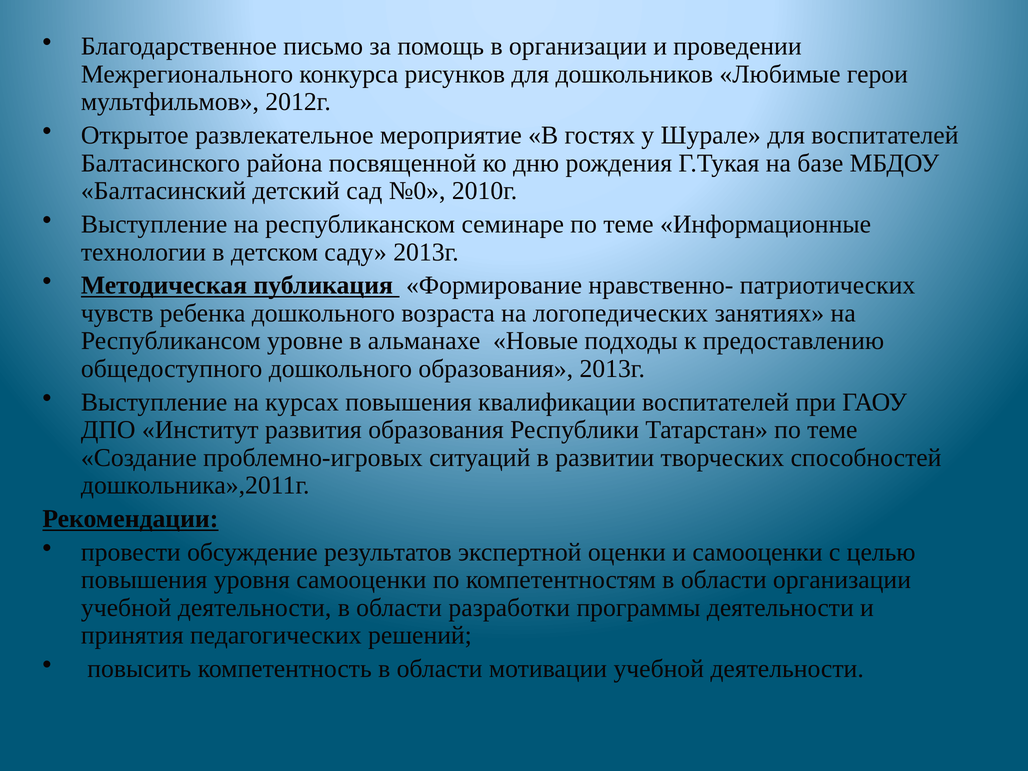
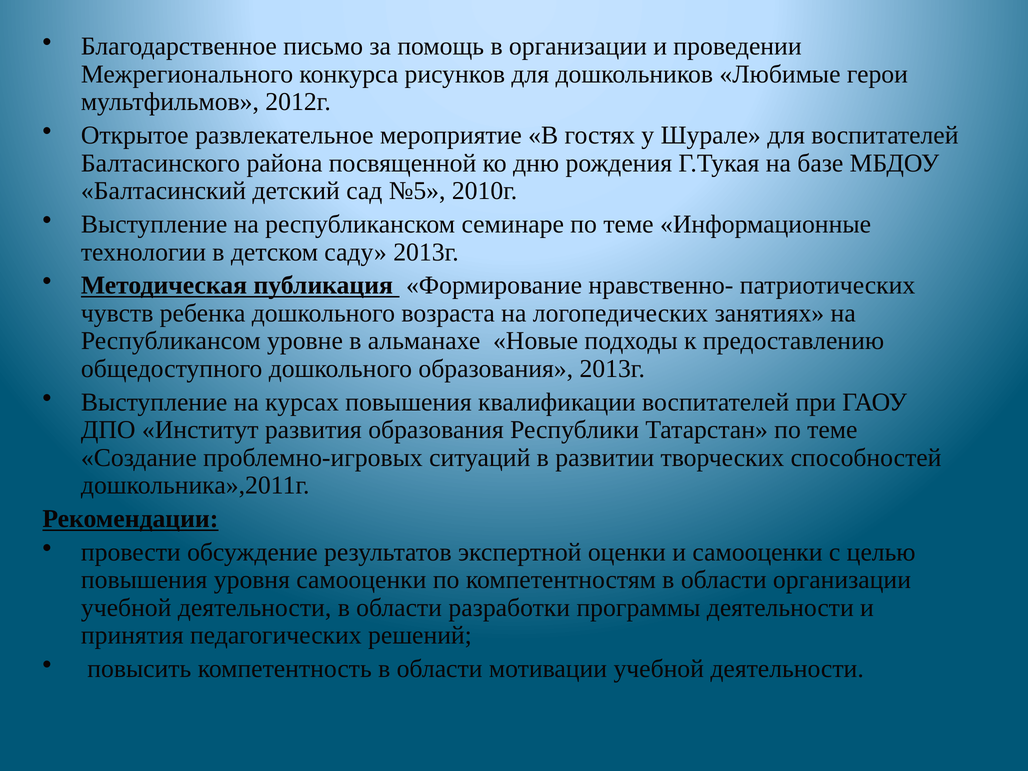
№0: №0 -> №5 (417, 191)
